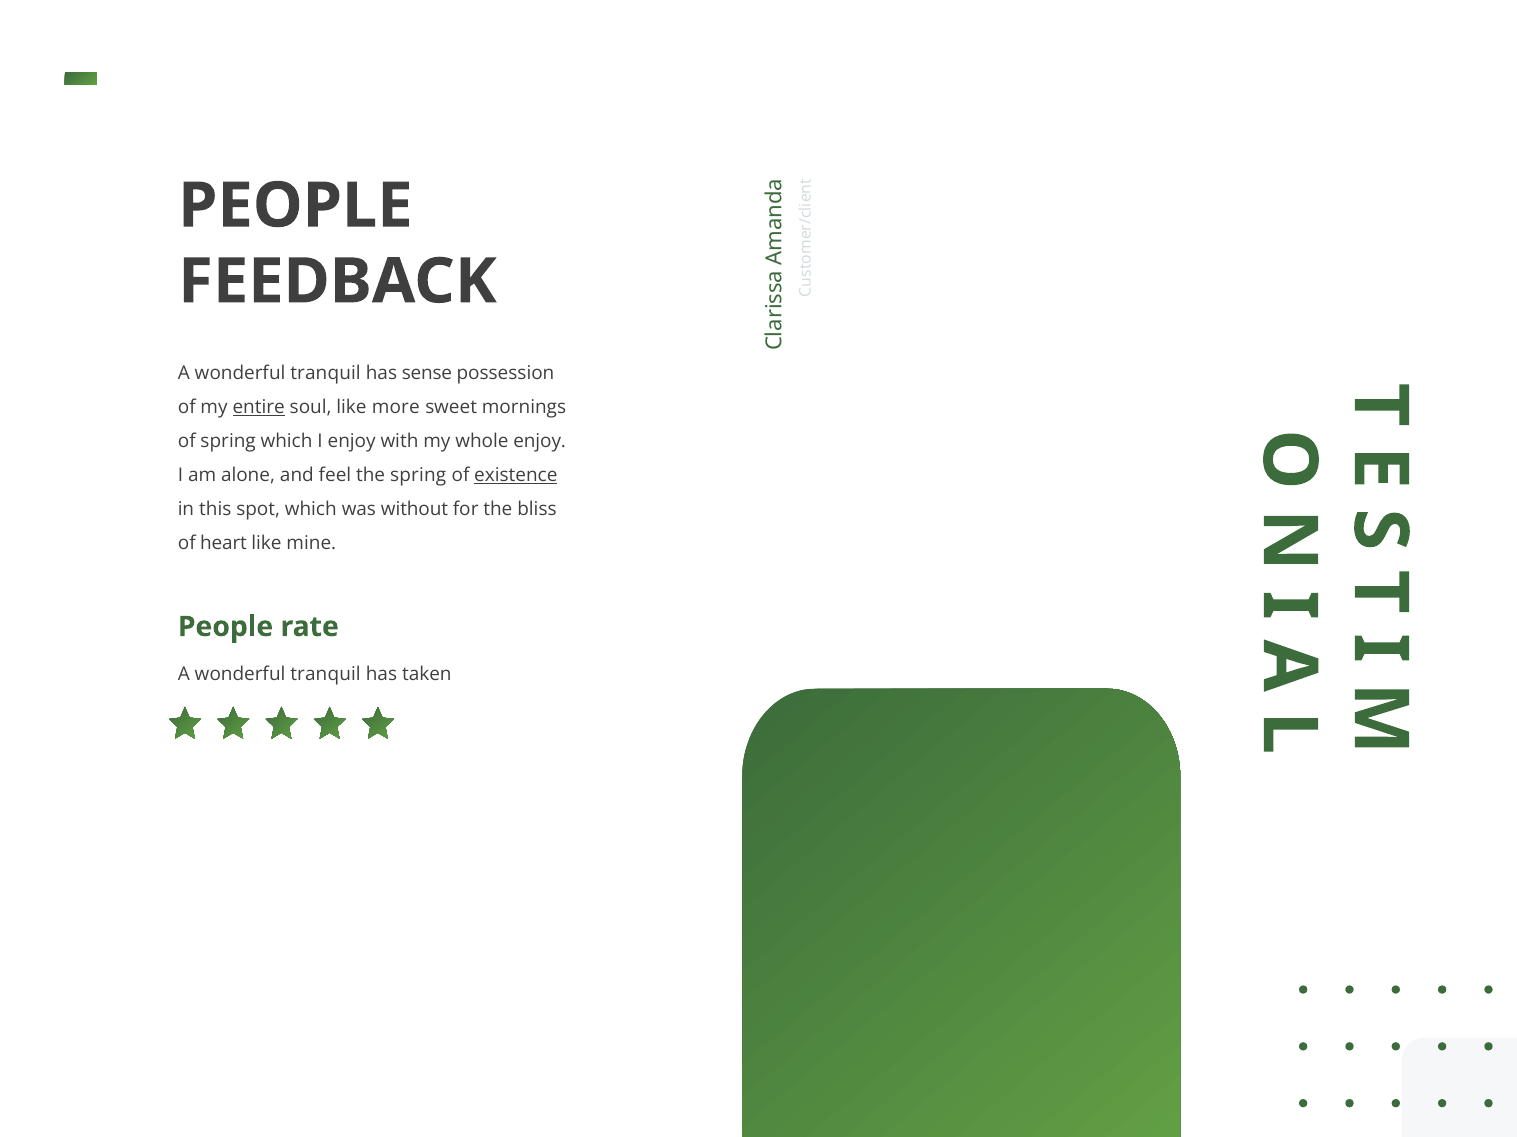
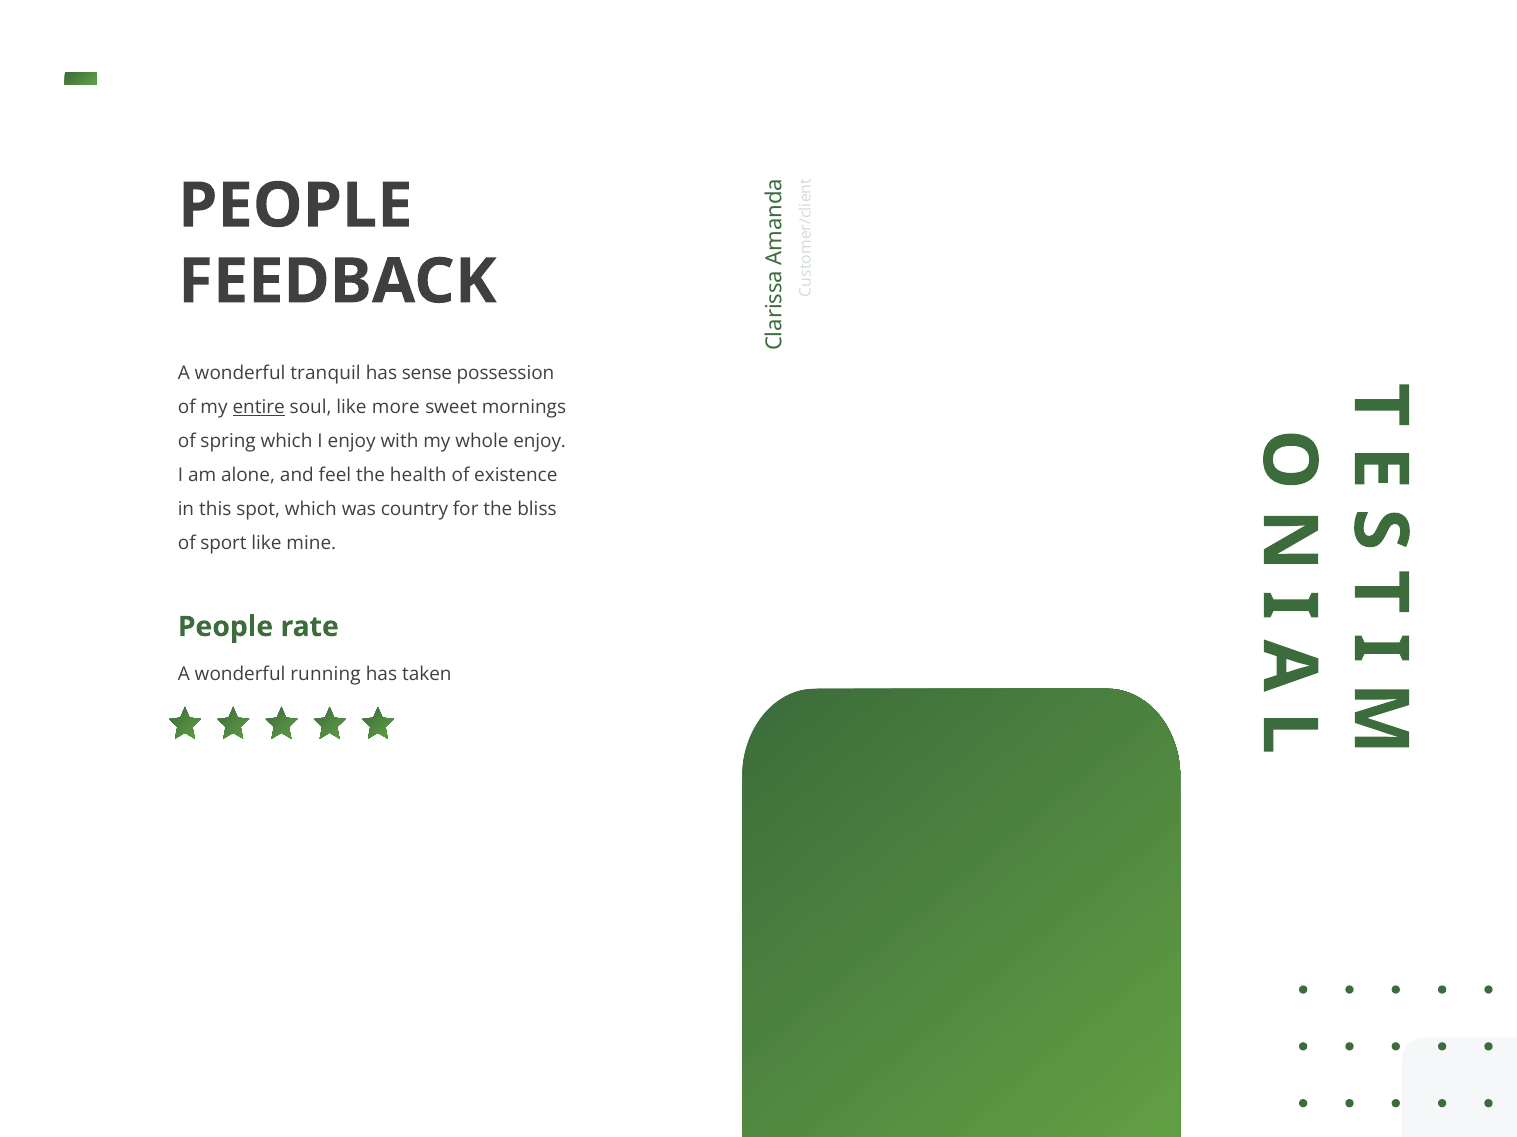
the spring: spring -> health (418, 476)
existence underline: present -> none (516, 476)
without: without -> country (415, 510)
heart: heart -> sport (224, 544)
tranquil: tranquil -> running (326, 675)
